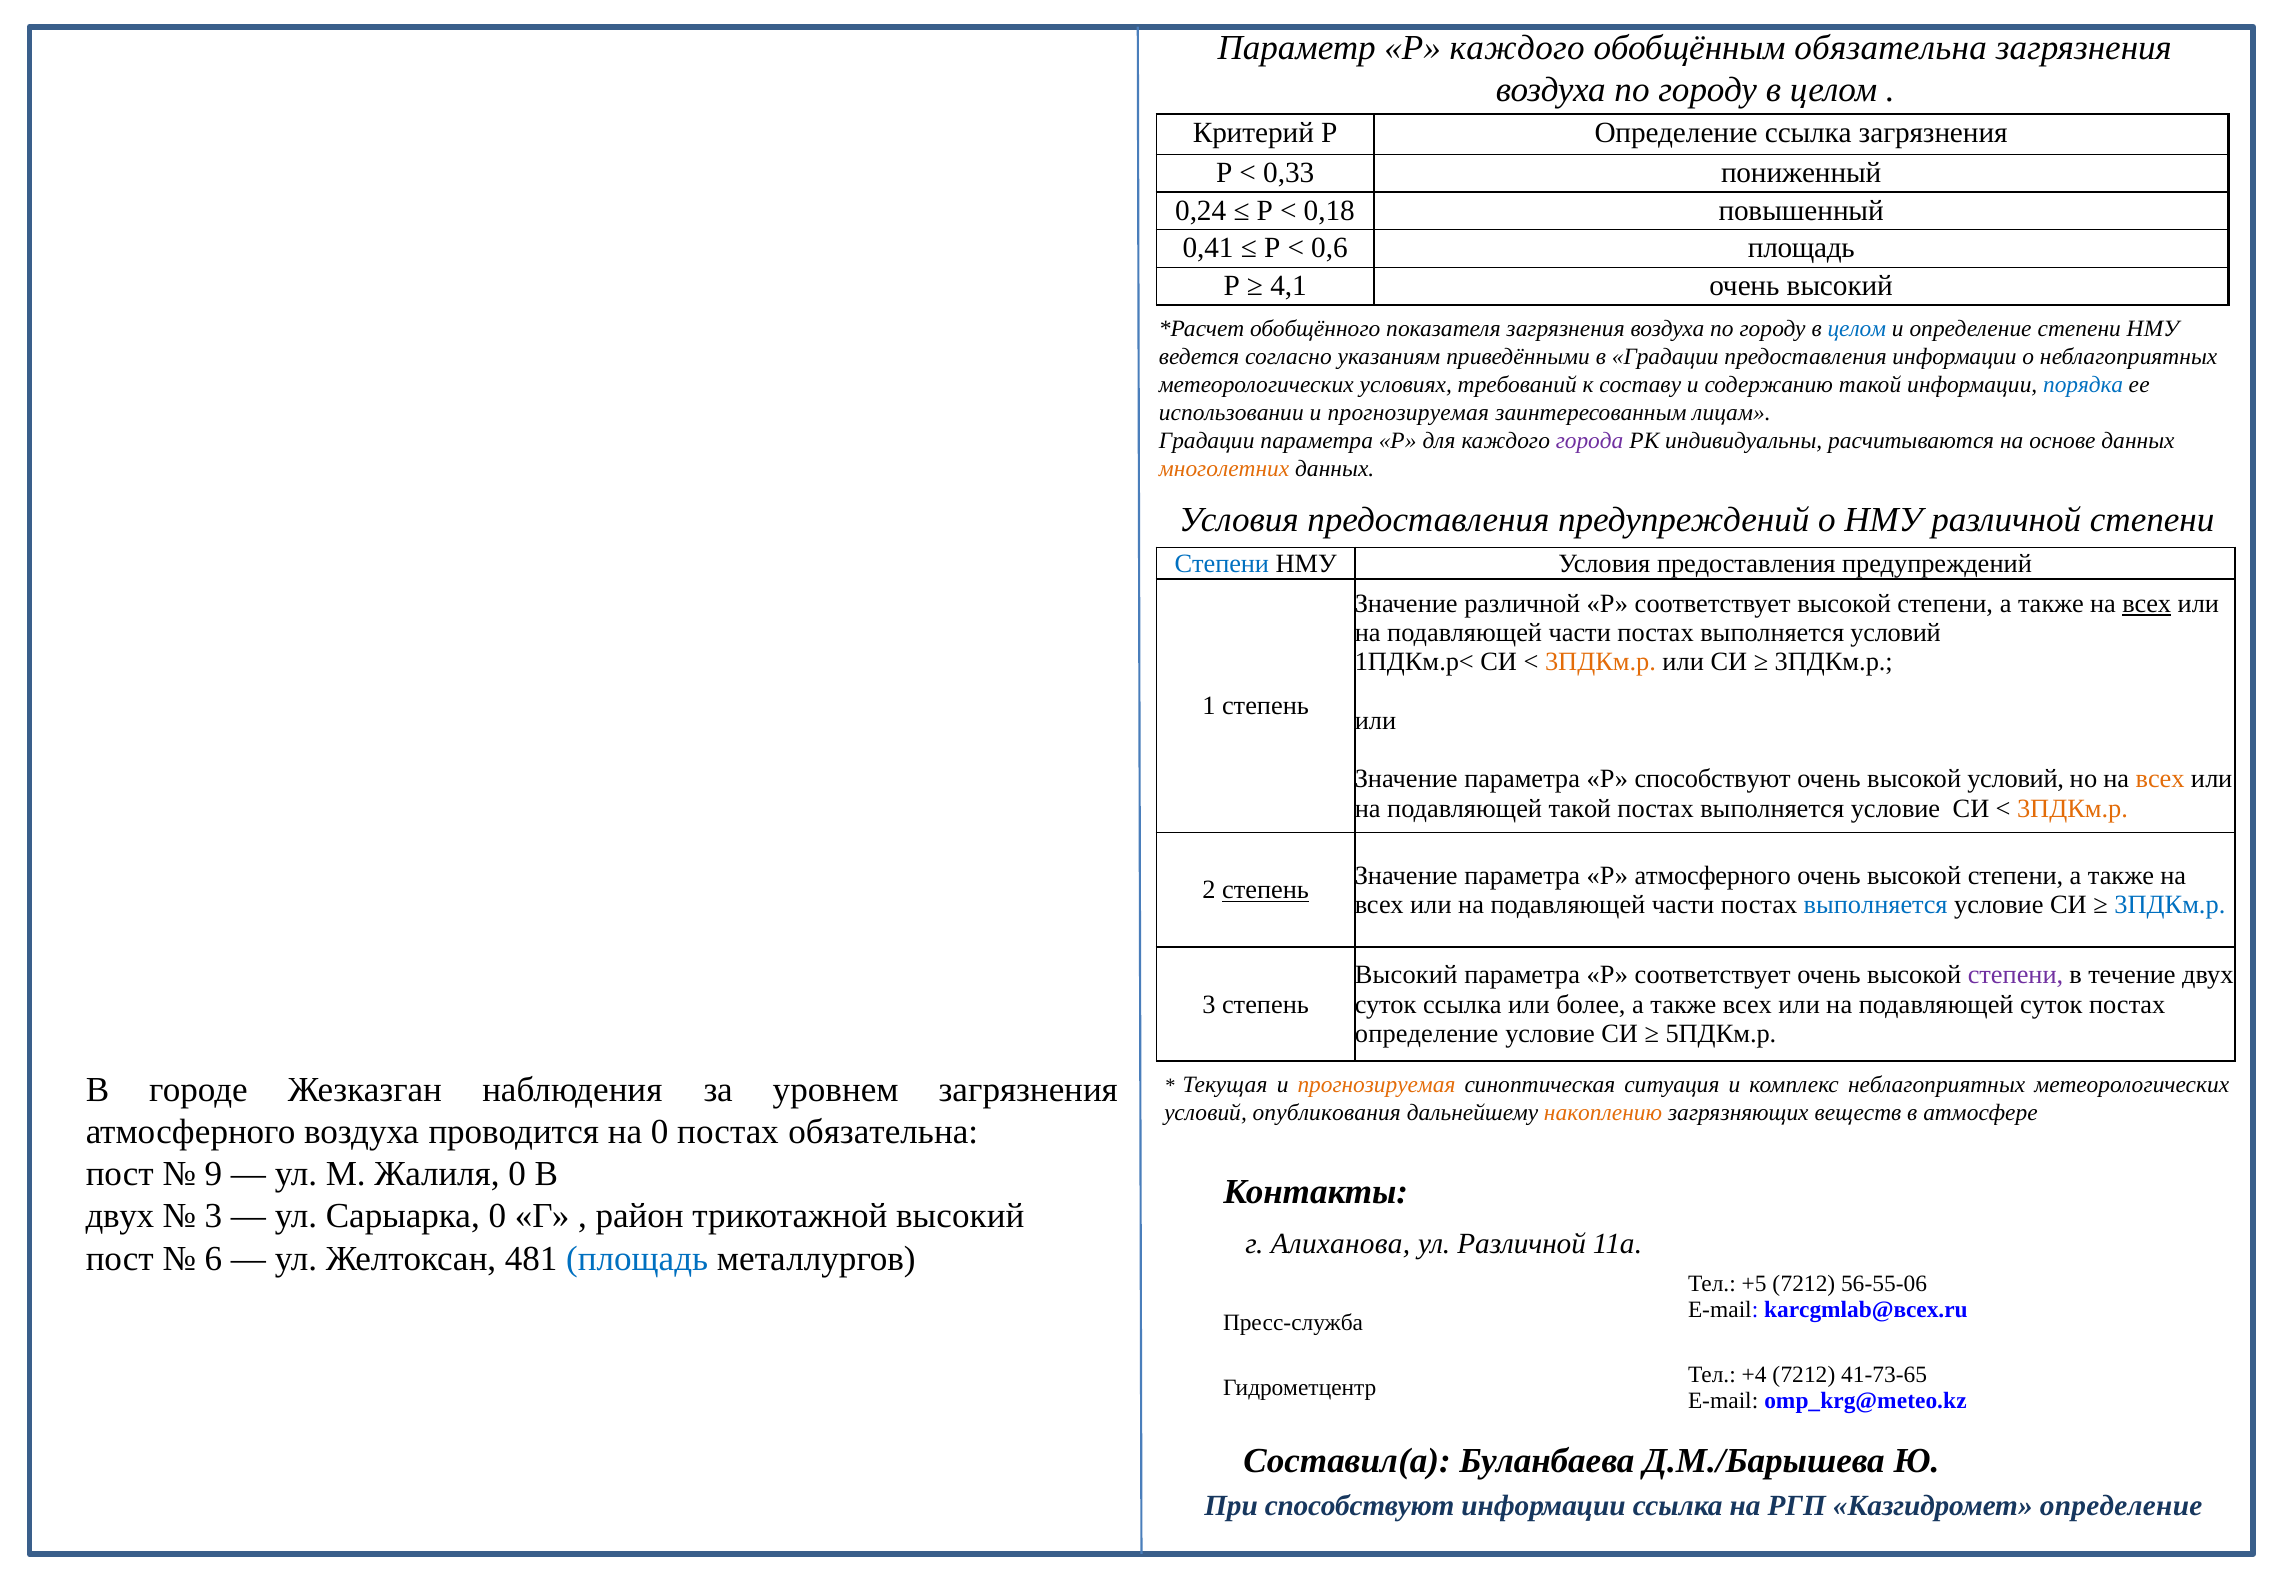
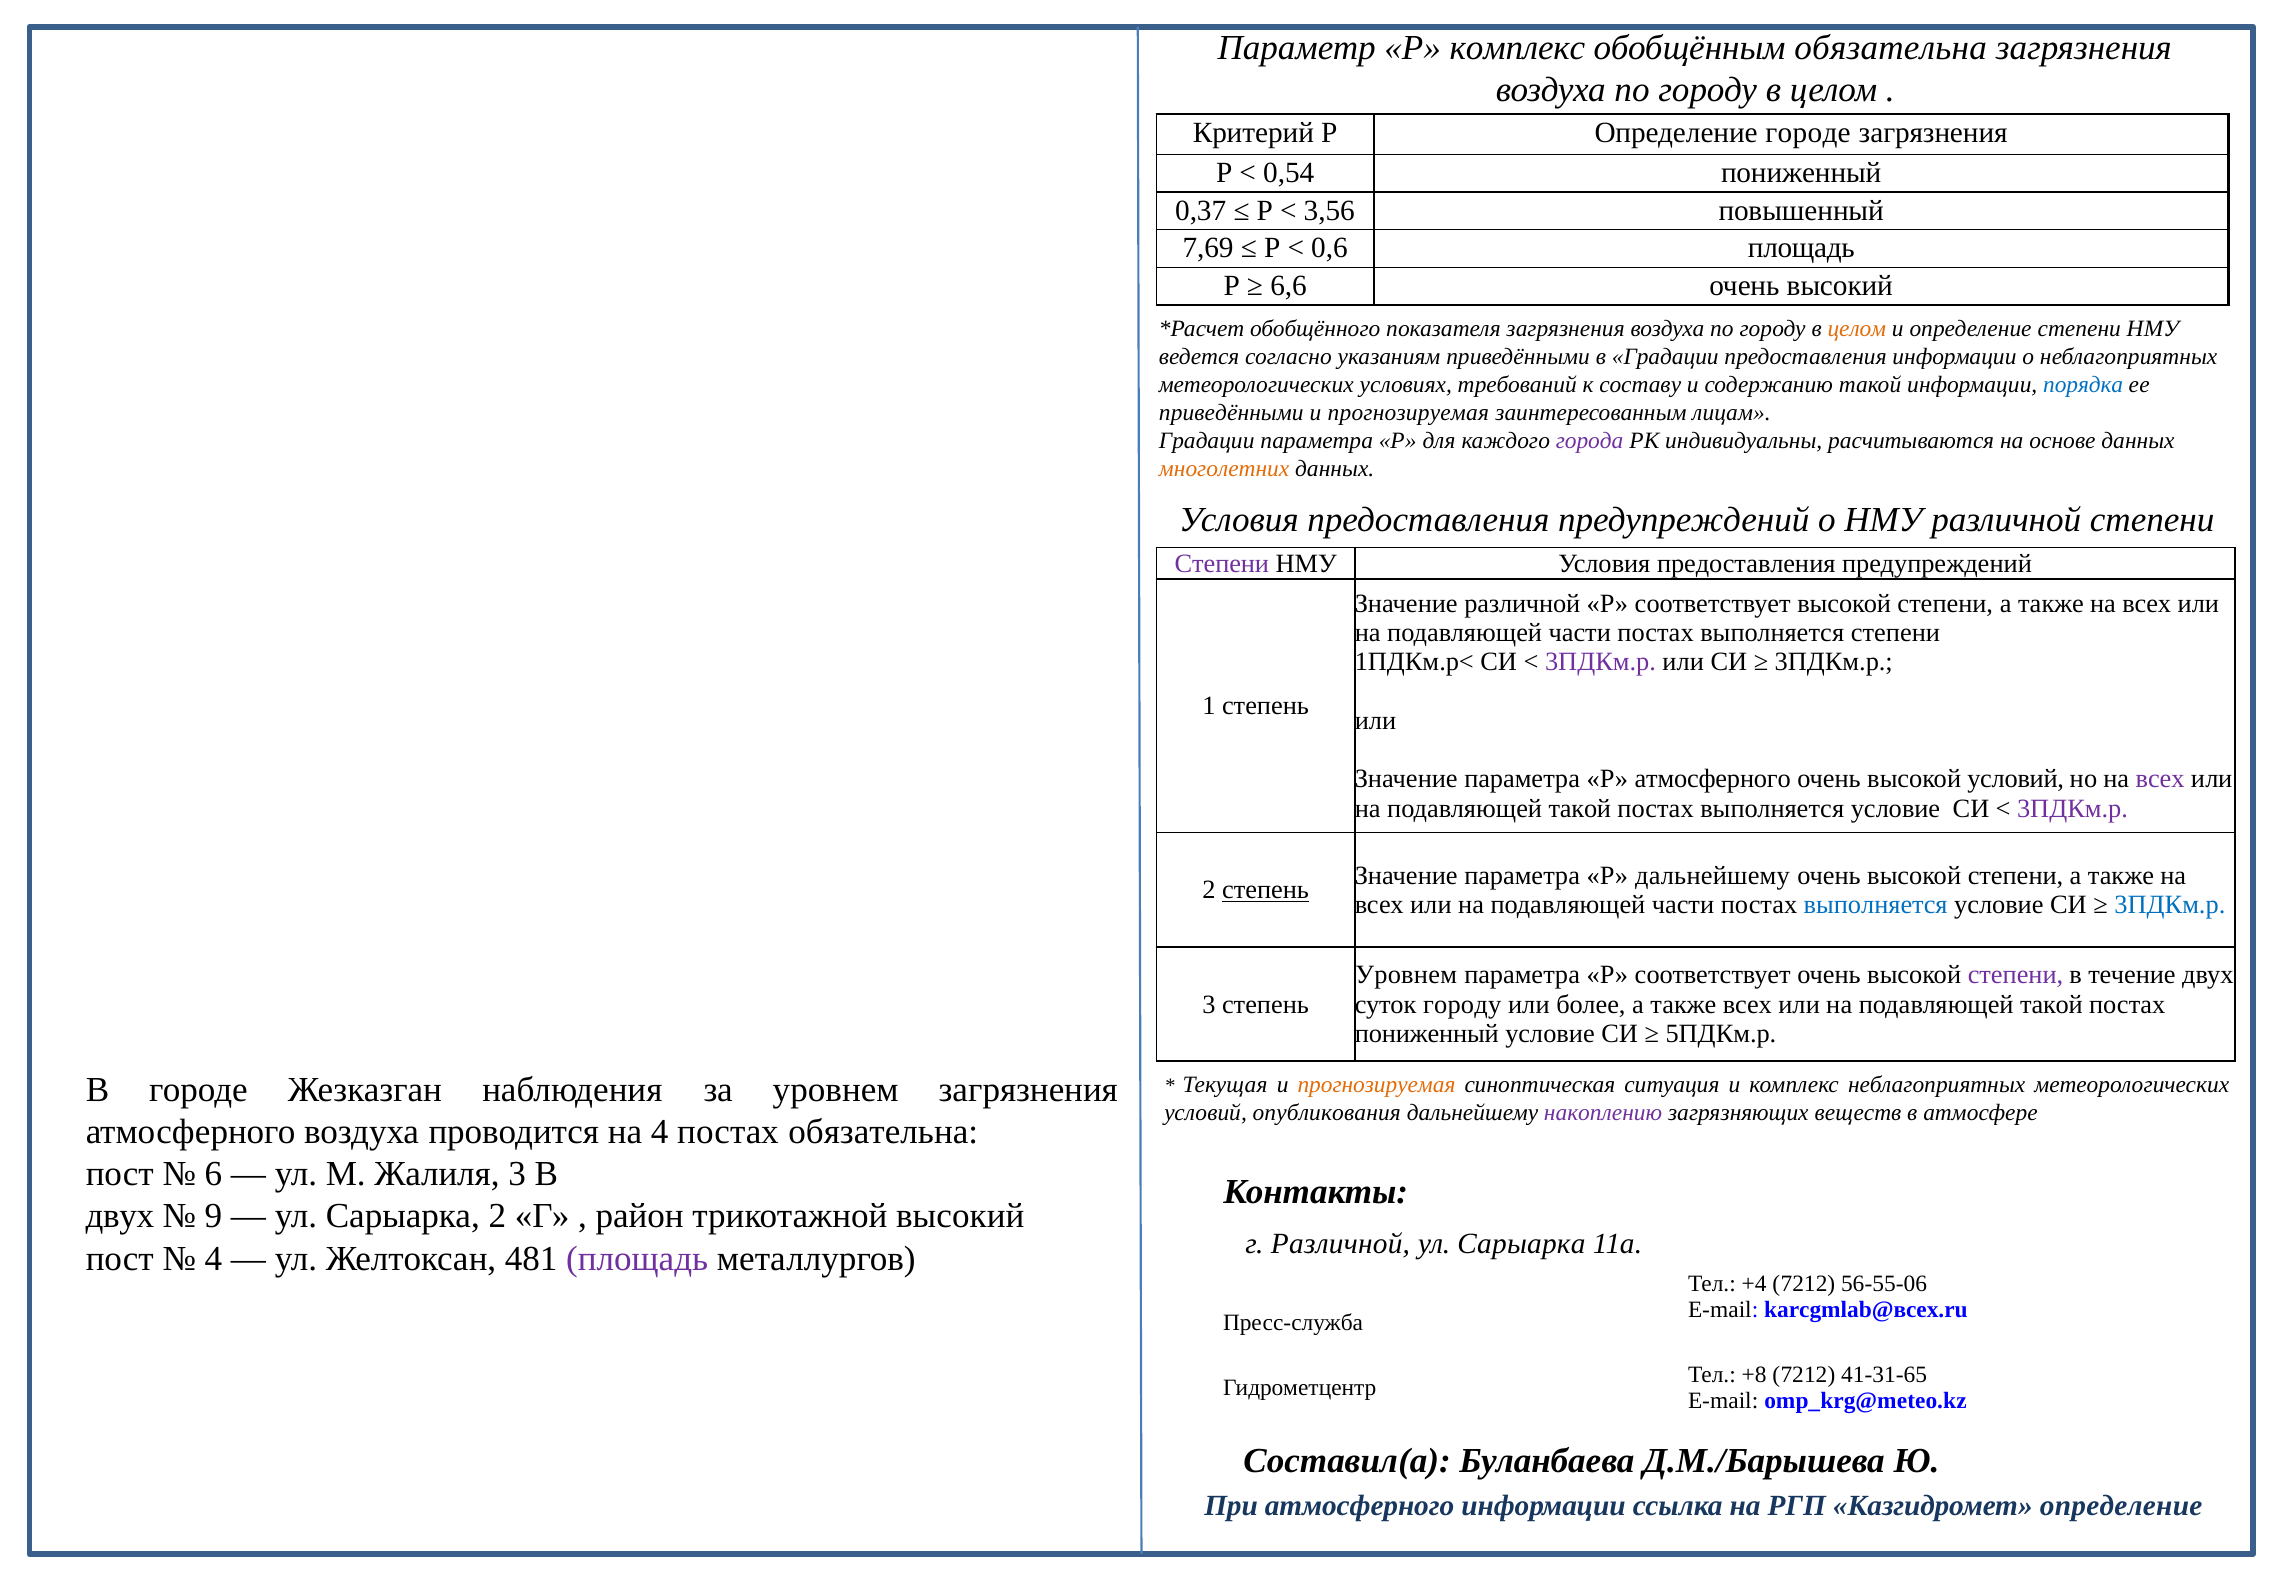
Р каждого: каждого -> комплекс (1517, 48)
Определение ссылка: ссылка -> городе (1808, 132)
0,33: 0,33 -> 0,54 (1289, 173)
0,24: 0,24 -> 0,37 (1201, 210)
0,18: 0,18 -> 3,56 (1329, 210)
0,41: 0,41 -> 7,69 (1208, 248)
4,1: 4,1 -> 6,6 (1289, 286)
целом colour: blue -> orange (1857, 328)
использовании: использовании -> приведёнными (1231, 413)
Степени colour: blue -> purple (1222, 563)
всех underline: present -> none (2147, 604)
выполняется условий: условий -> степени (1895, 633)
3ПДКм.р colour: orange -> purple (1601, 662)
Р способствуют: способствуют -> атмосферного (1713, 779)
всех colour: orange -> purple (2160, 779)
3ПДКм.р colour: orange -> purple (2072, 808)
Р атмосферного: атмосферного -> дальнейшему (1713, 875)
Высокий: Высокий -> Уровнем (1406, 975)
суток ссылка: ссылка -> городу (1462, 1004)
суток: суток -> такой (2051, 1004)
определение: определение -> пониженный (1427, 1033)
накоплению colour: orange -> purple (1603, 1113)
на 0: 0 -> 4 (660, 1132)
9: 9 -> 6 (213, 1174)
Жалиля 0: 0 -> 3 (517, 1174)
3: 3 -> 9 (213, 1216)
Сарыарка 0: 0 -> 2 (497, 1216)
г Алиханова: Алиханова -> Различной (1340, 1244)
Различной: Различной -> Сарыарка (1521, 1244)
6: 6 -> 4 (213, 1258)
площадь colour: blue -> purple (637, 1258)
+5: +5 -> +4 (1754, 1283)
+4: +4 -> +8 (1754, 1375)
41-73-65: 41-73-65 -> 41-31-65 (1884, 1375)
При способствуют: способствуют -> атмосферного (1360, 1505)
